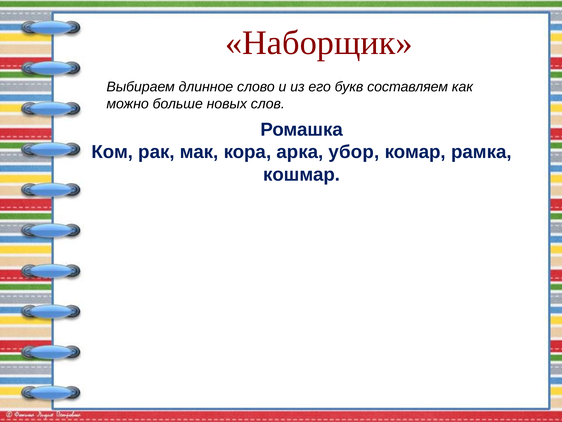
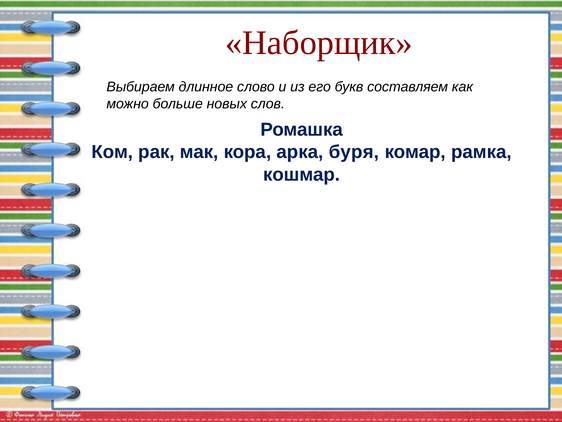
убор: убор -> буря (354, 152)
